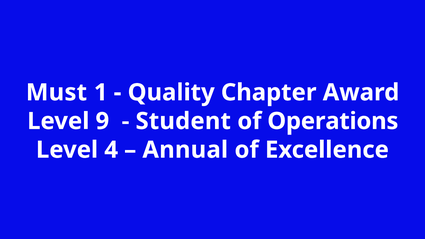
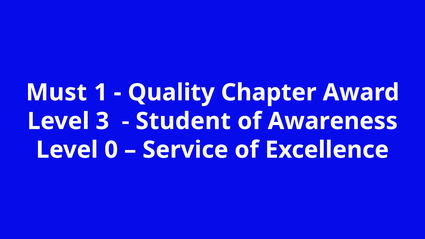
9: 9 -> 3 (102, 121)
Operations: Operations -> Awareness (333, 121)
4: 4 -> 0 (111, 150)
Annual: Annual -> Service (185, 150)
